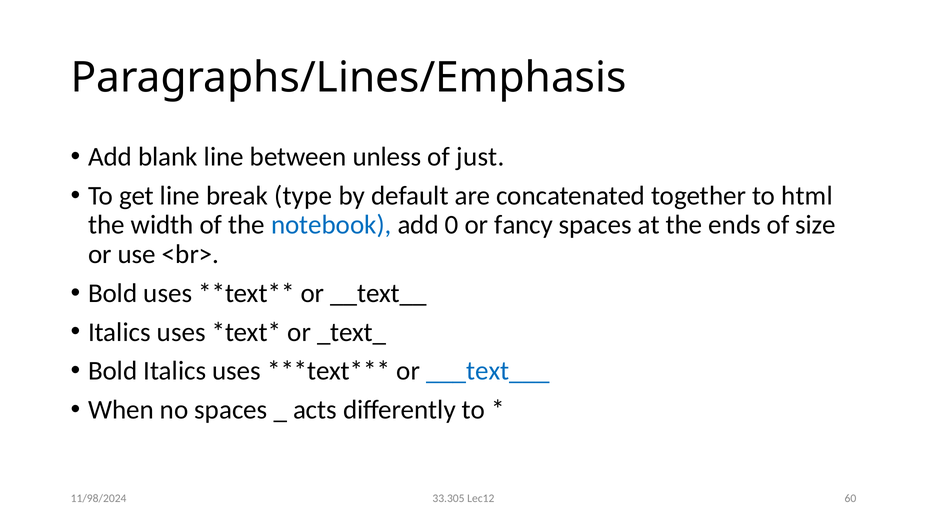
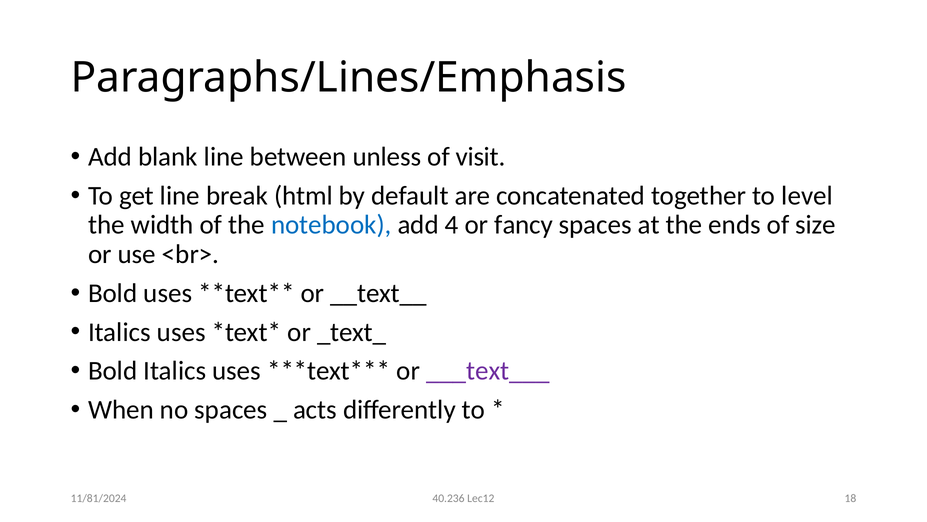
just: just -> visit (481, 157)
type: type -> html (303, 196)
html: html -> level (807, 196)
0: 0 -> 4 (452, 225)
___text___ colour: blue -> purple (488, 371)
33.305: 33.305 -> 40.236 (448, 498)
60: 60 -> 18 (850, 498)
11/98/2024: 11/98/2024 -> 11/81/2024 (99, 498)
